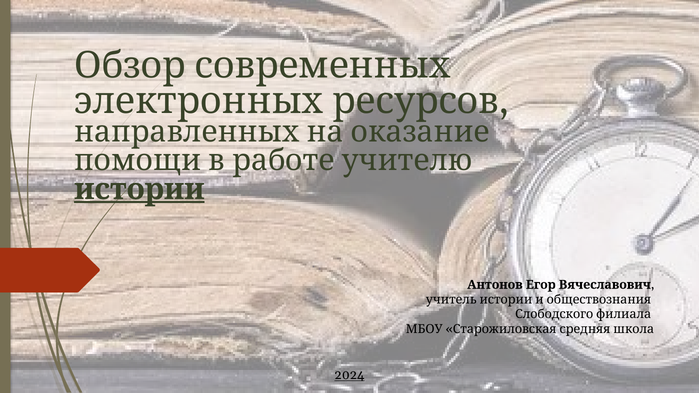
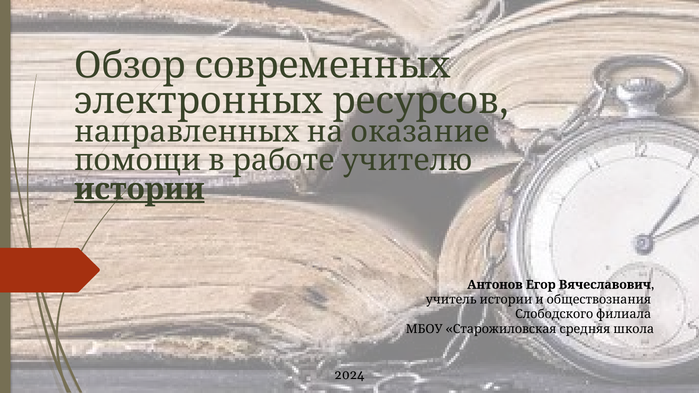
2024 underline: present -> none (349, 375)
